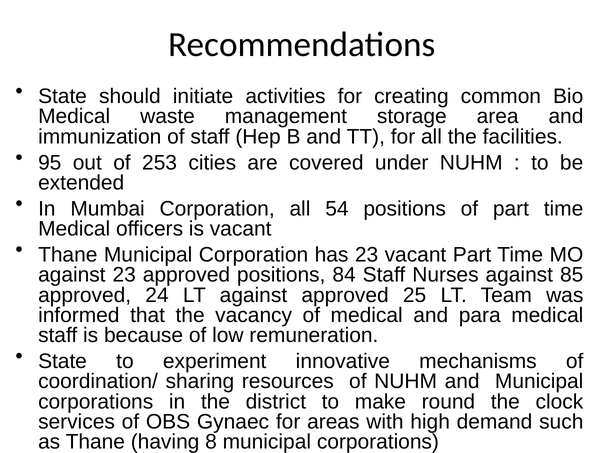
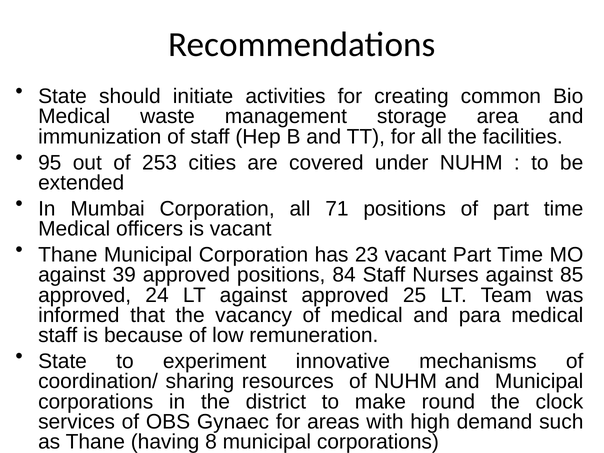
54: 54 -> 71 (337, 209)
against 23: 23 -> 39 (124, 275)
